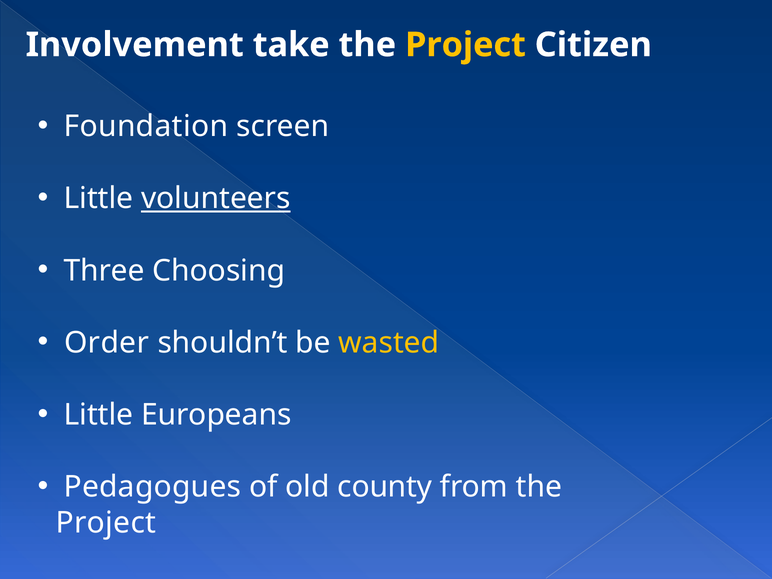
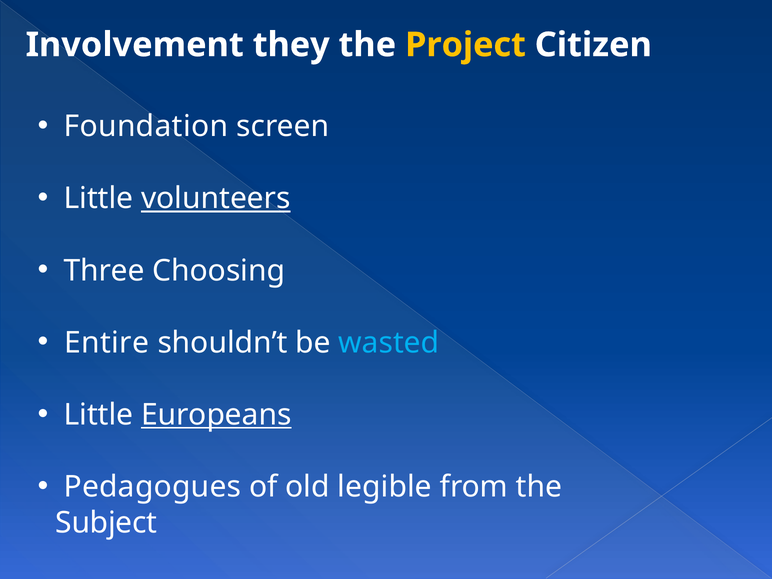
take: take -> they (291, 45)
Order: Order -> Entire (107, 343)
wasted colour: yellow -> light blue (389, 343)
Europeans underline: none -> present (216, 415)
county: county -> legible (385, 487)
Project: Project -> Subject (106, 523)
